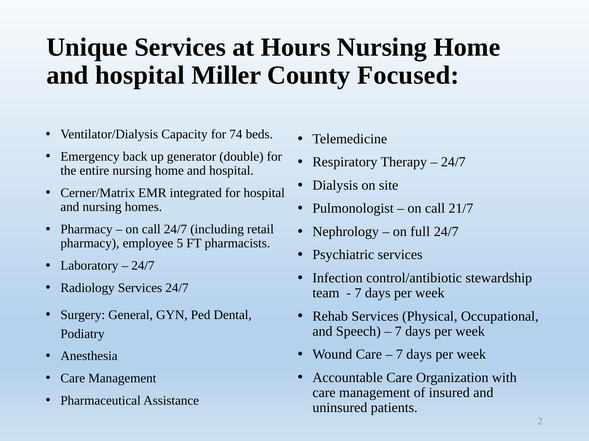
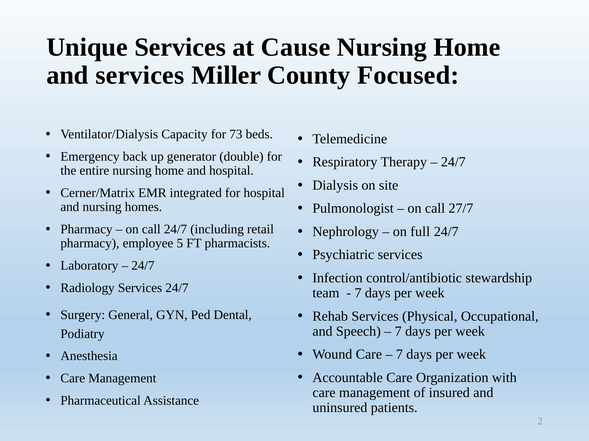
Hours: Hours -> Cause (296, 47)
hospital: hospital -> services (140, 75)
74: 74 -> 73 (236, 134)
21/7: 21/7 -> 27/7 (461, 209)
